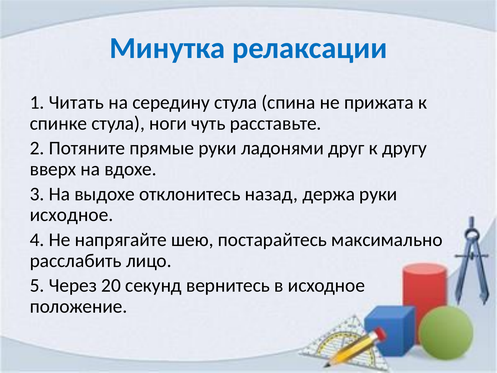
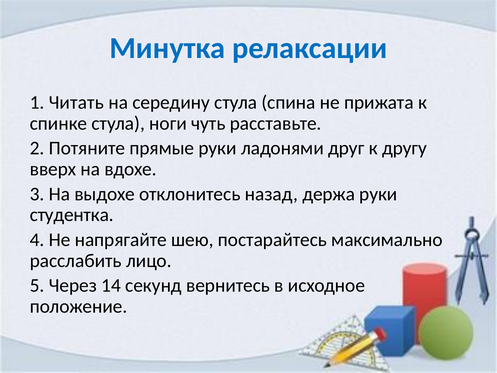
исходное: исходное -> студентка (72, 215)
20: 20 -> 14 (111, 285)
